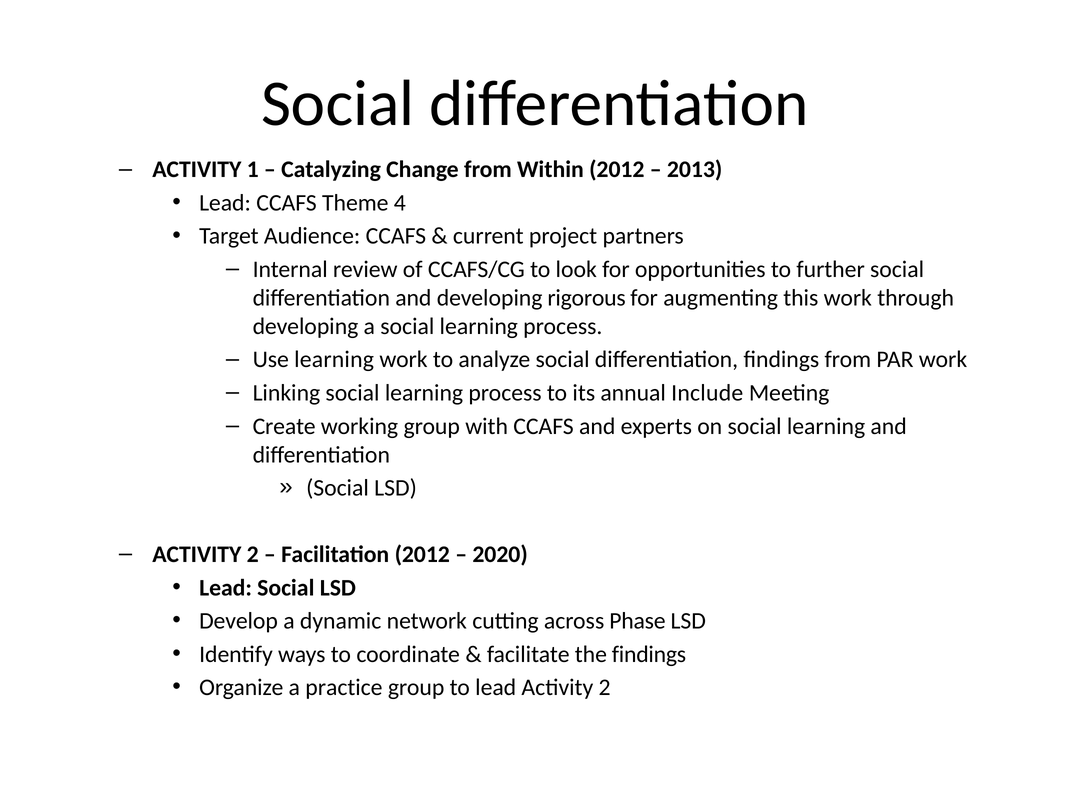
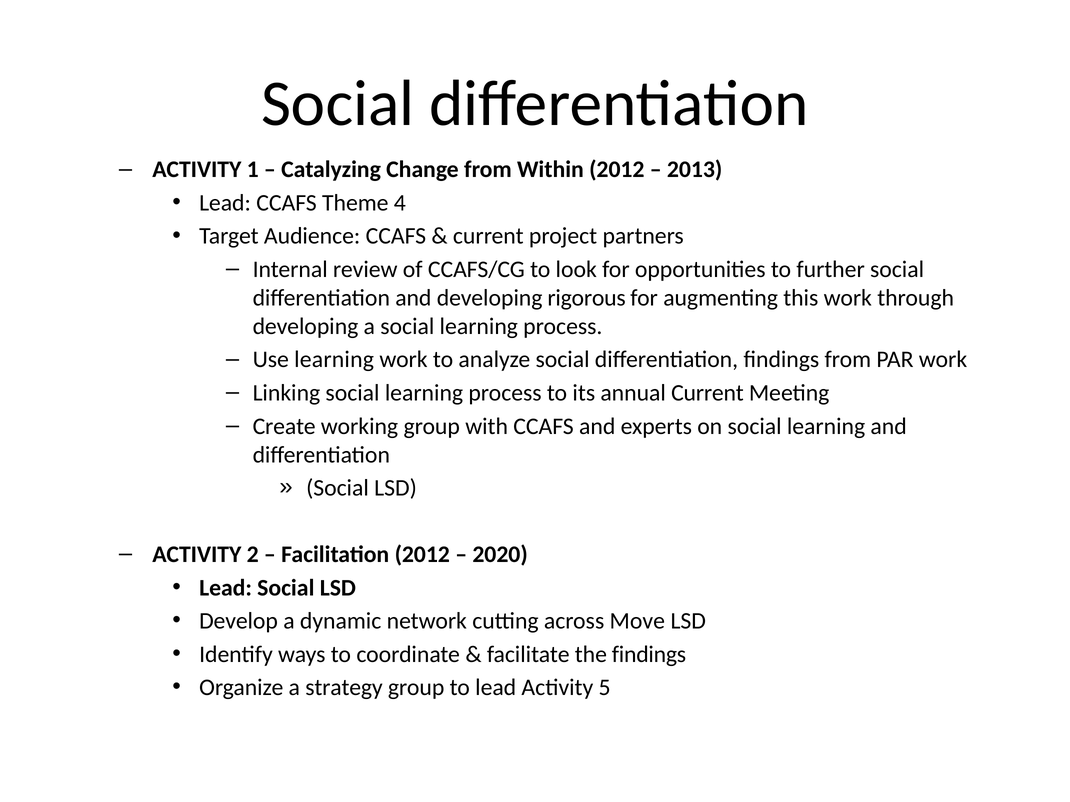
annual Include: Include -> Current (707, 393)
Phase: Phase -> Move (637, 621)
practice: practice -> strategy (344, 688)
lead Activity 2: 2 -> 5 (605, 688)
